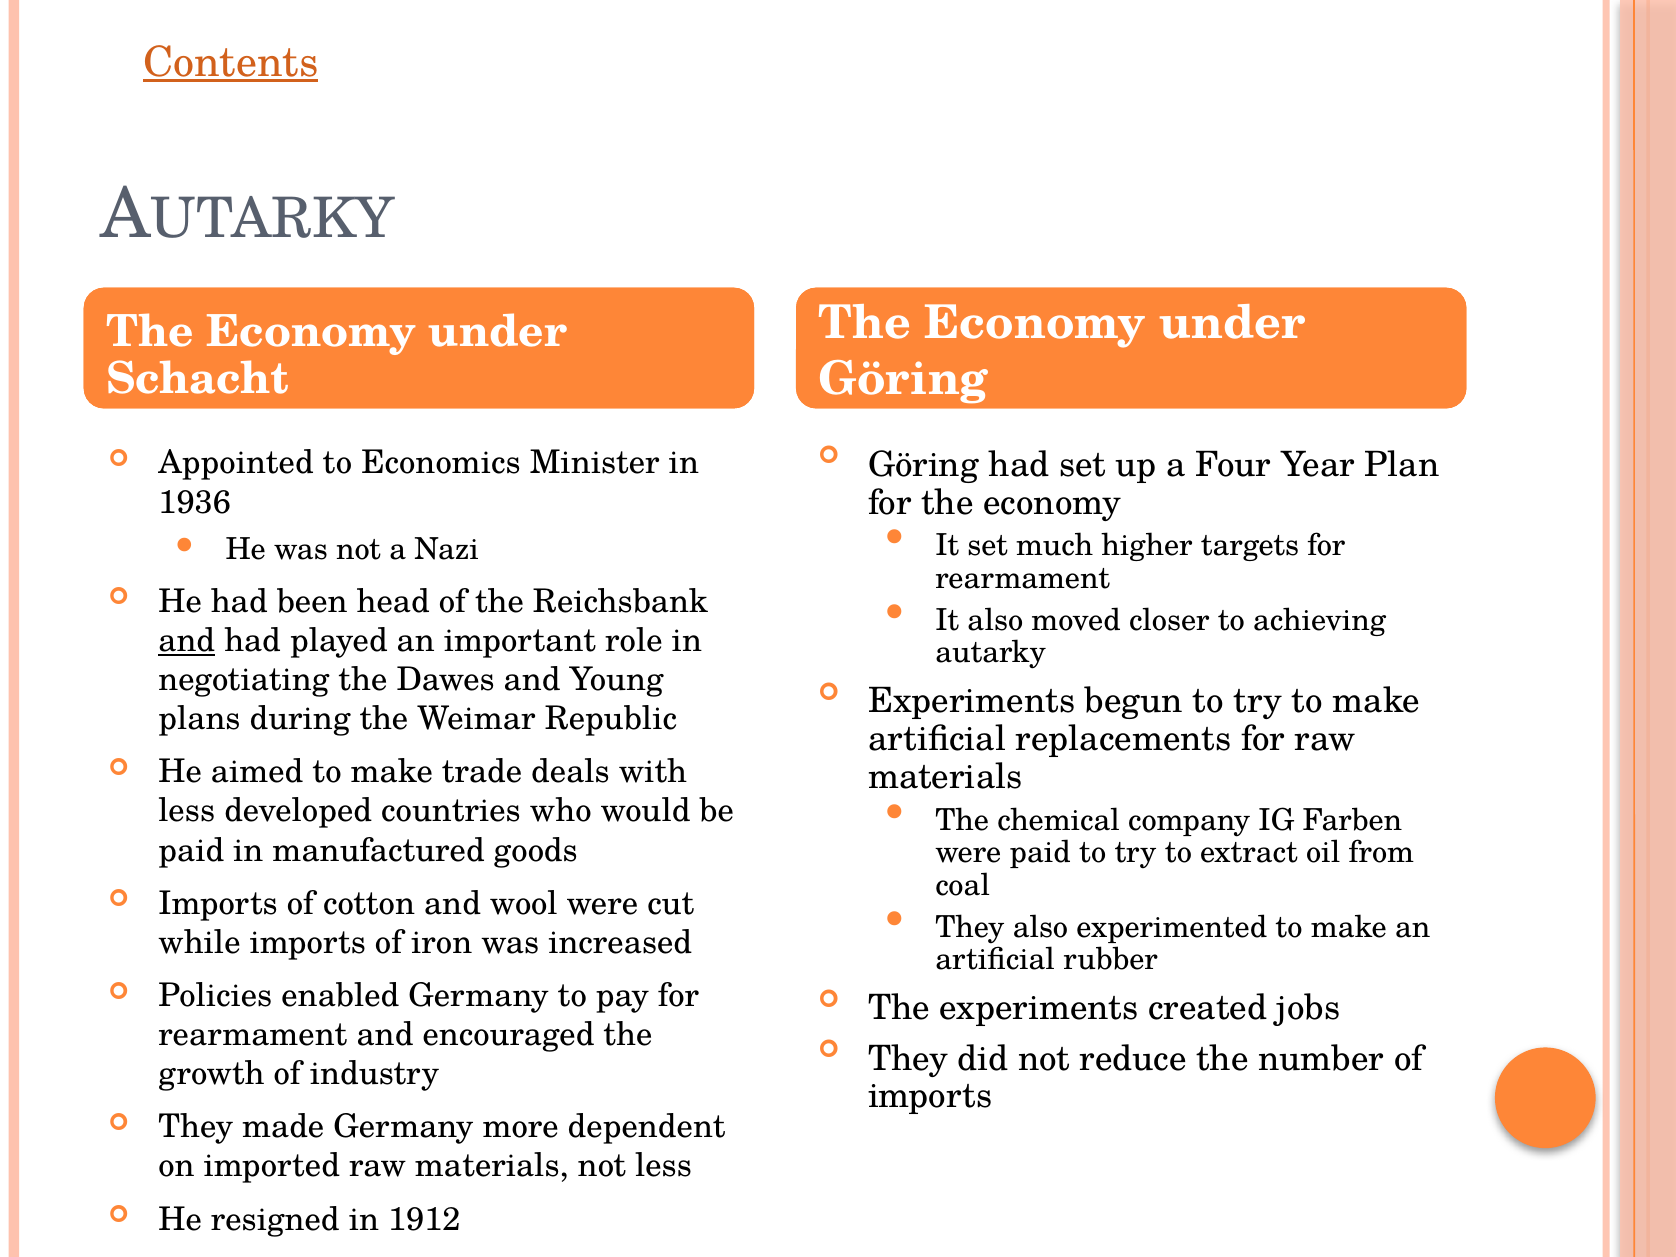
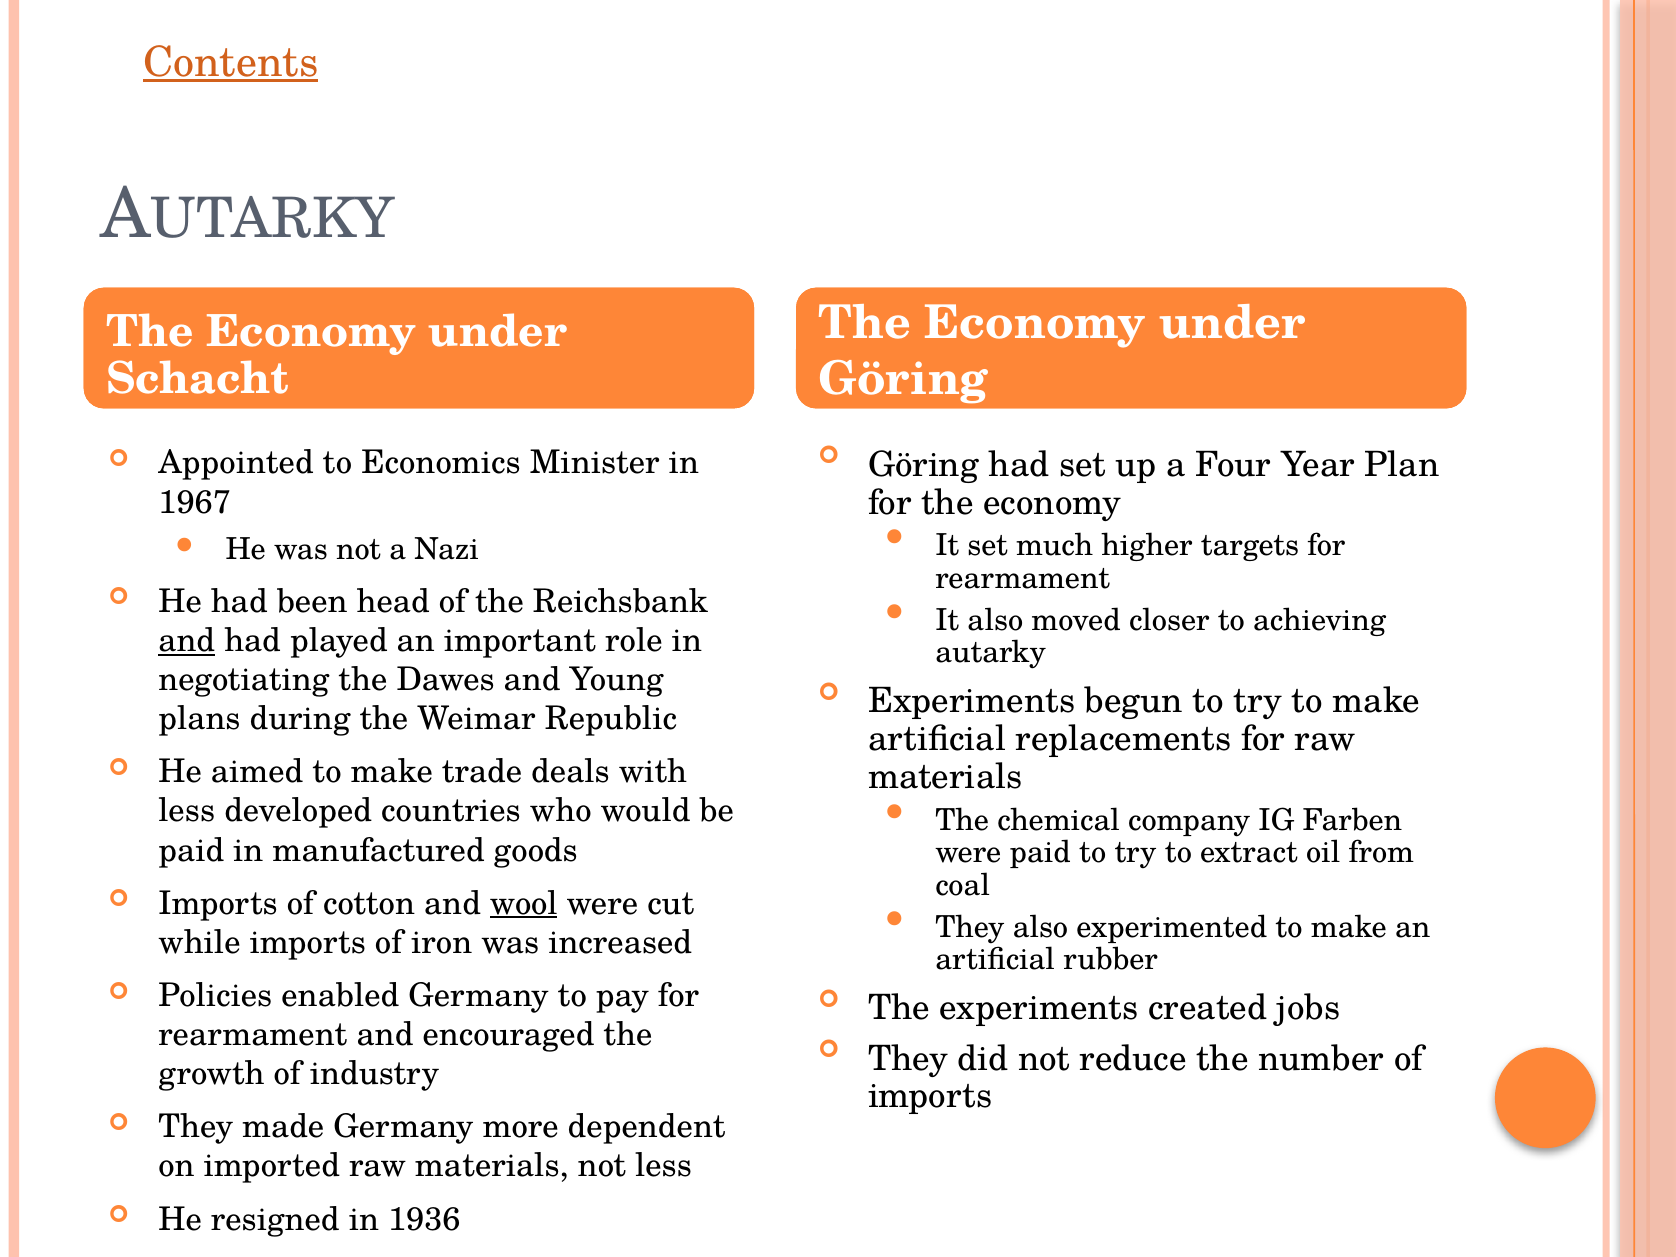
1936: 1936 -> 1967 (195, 502)
wool underline: none -> present (524, 903)
1912: 1912 -> 1936 (424, 1219)
